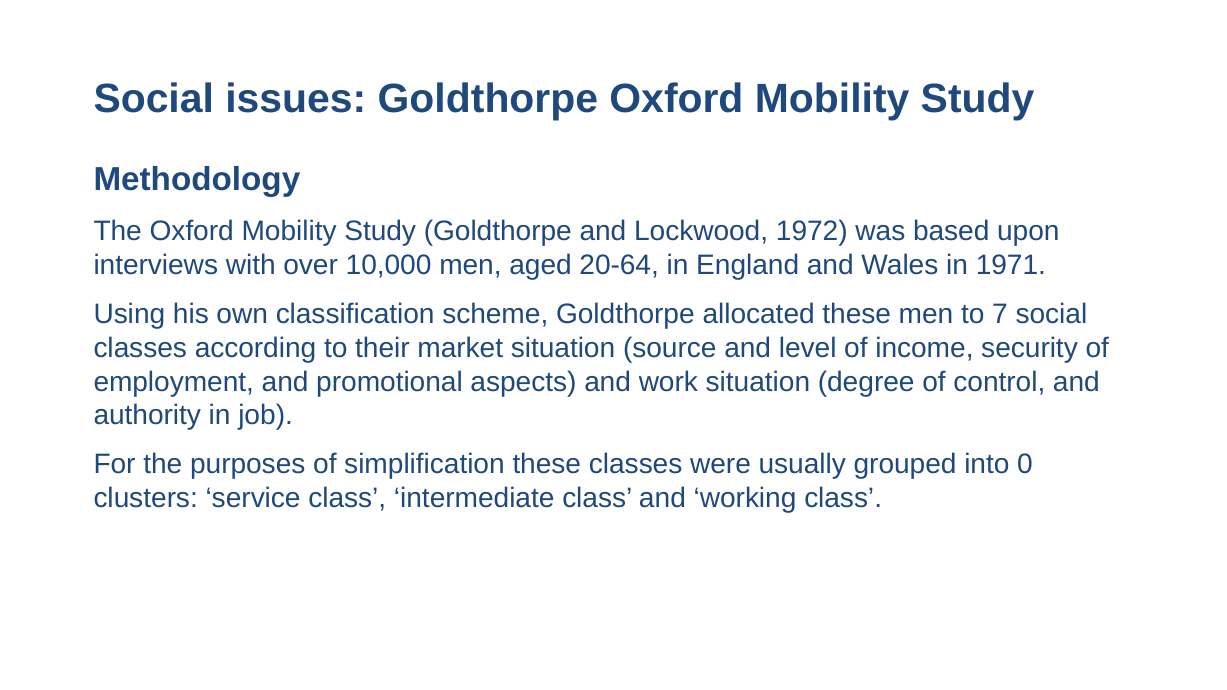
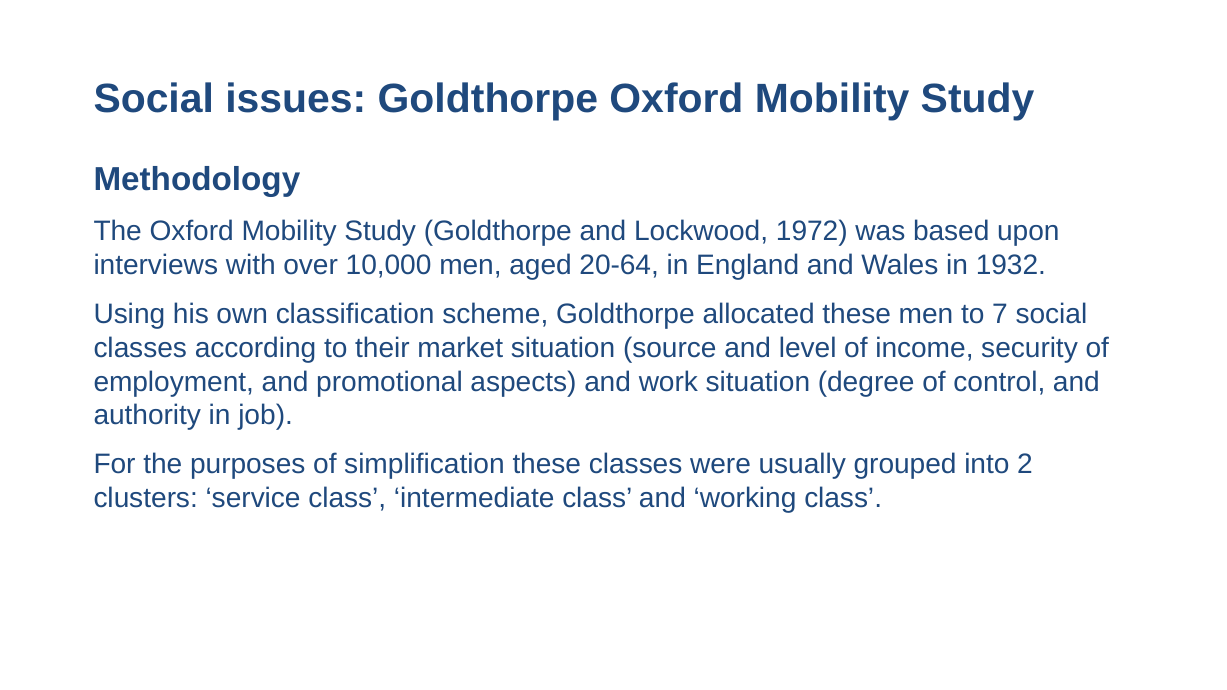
1971: 1971 -> 1932 (1011, 265)
0: 0 -> 2 (1025, 465)
